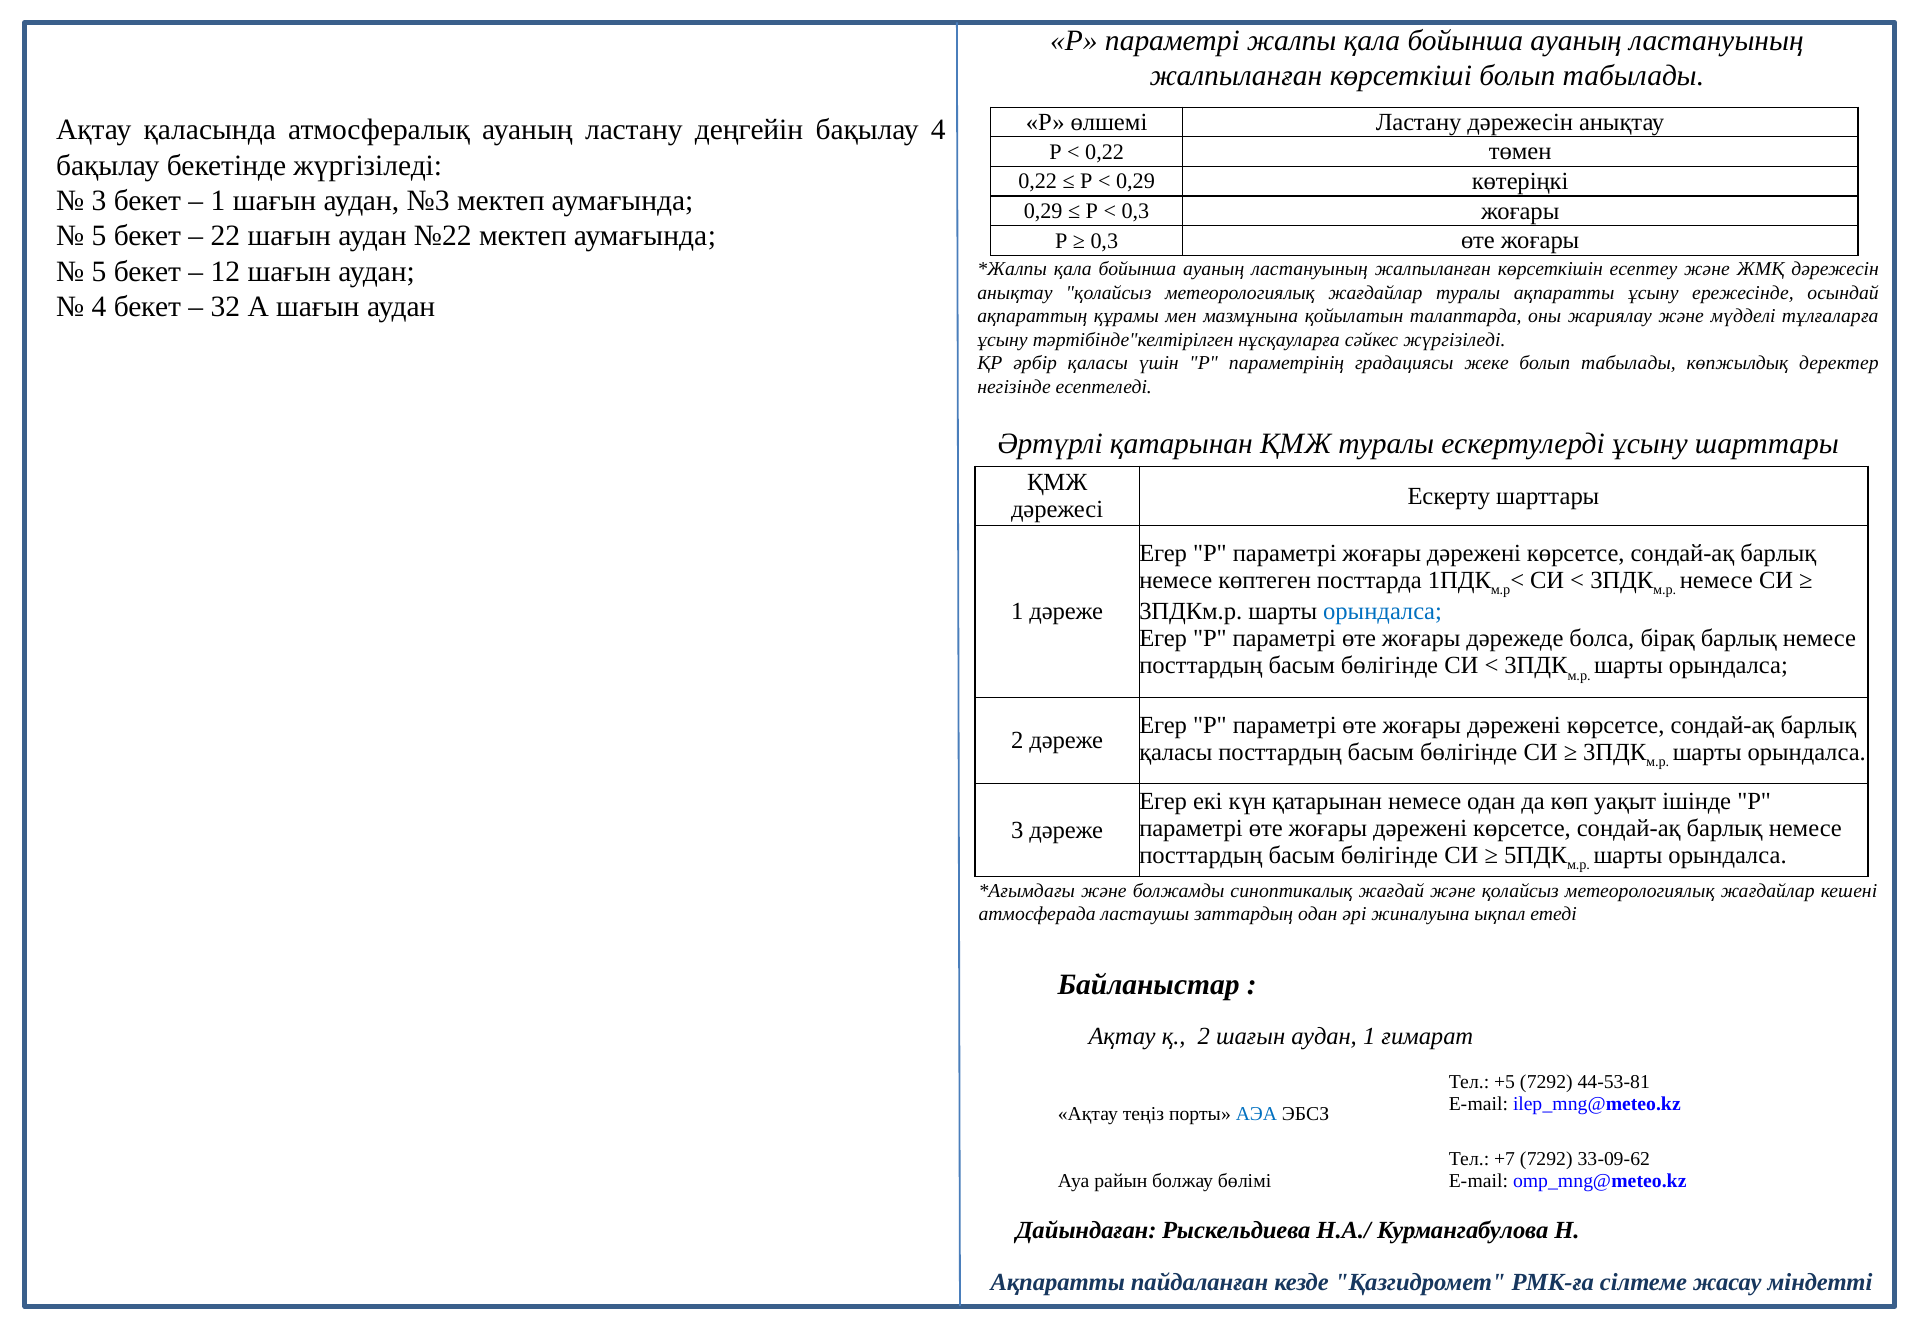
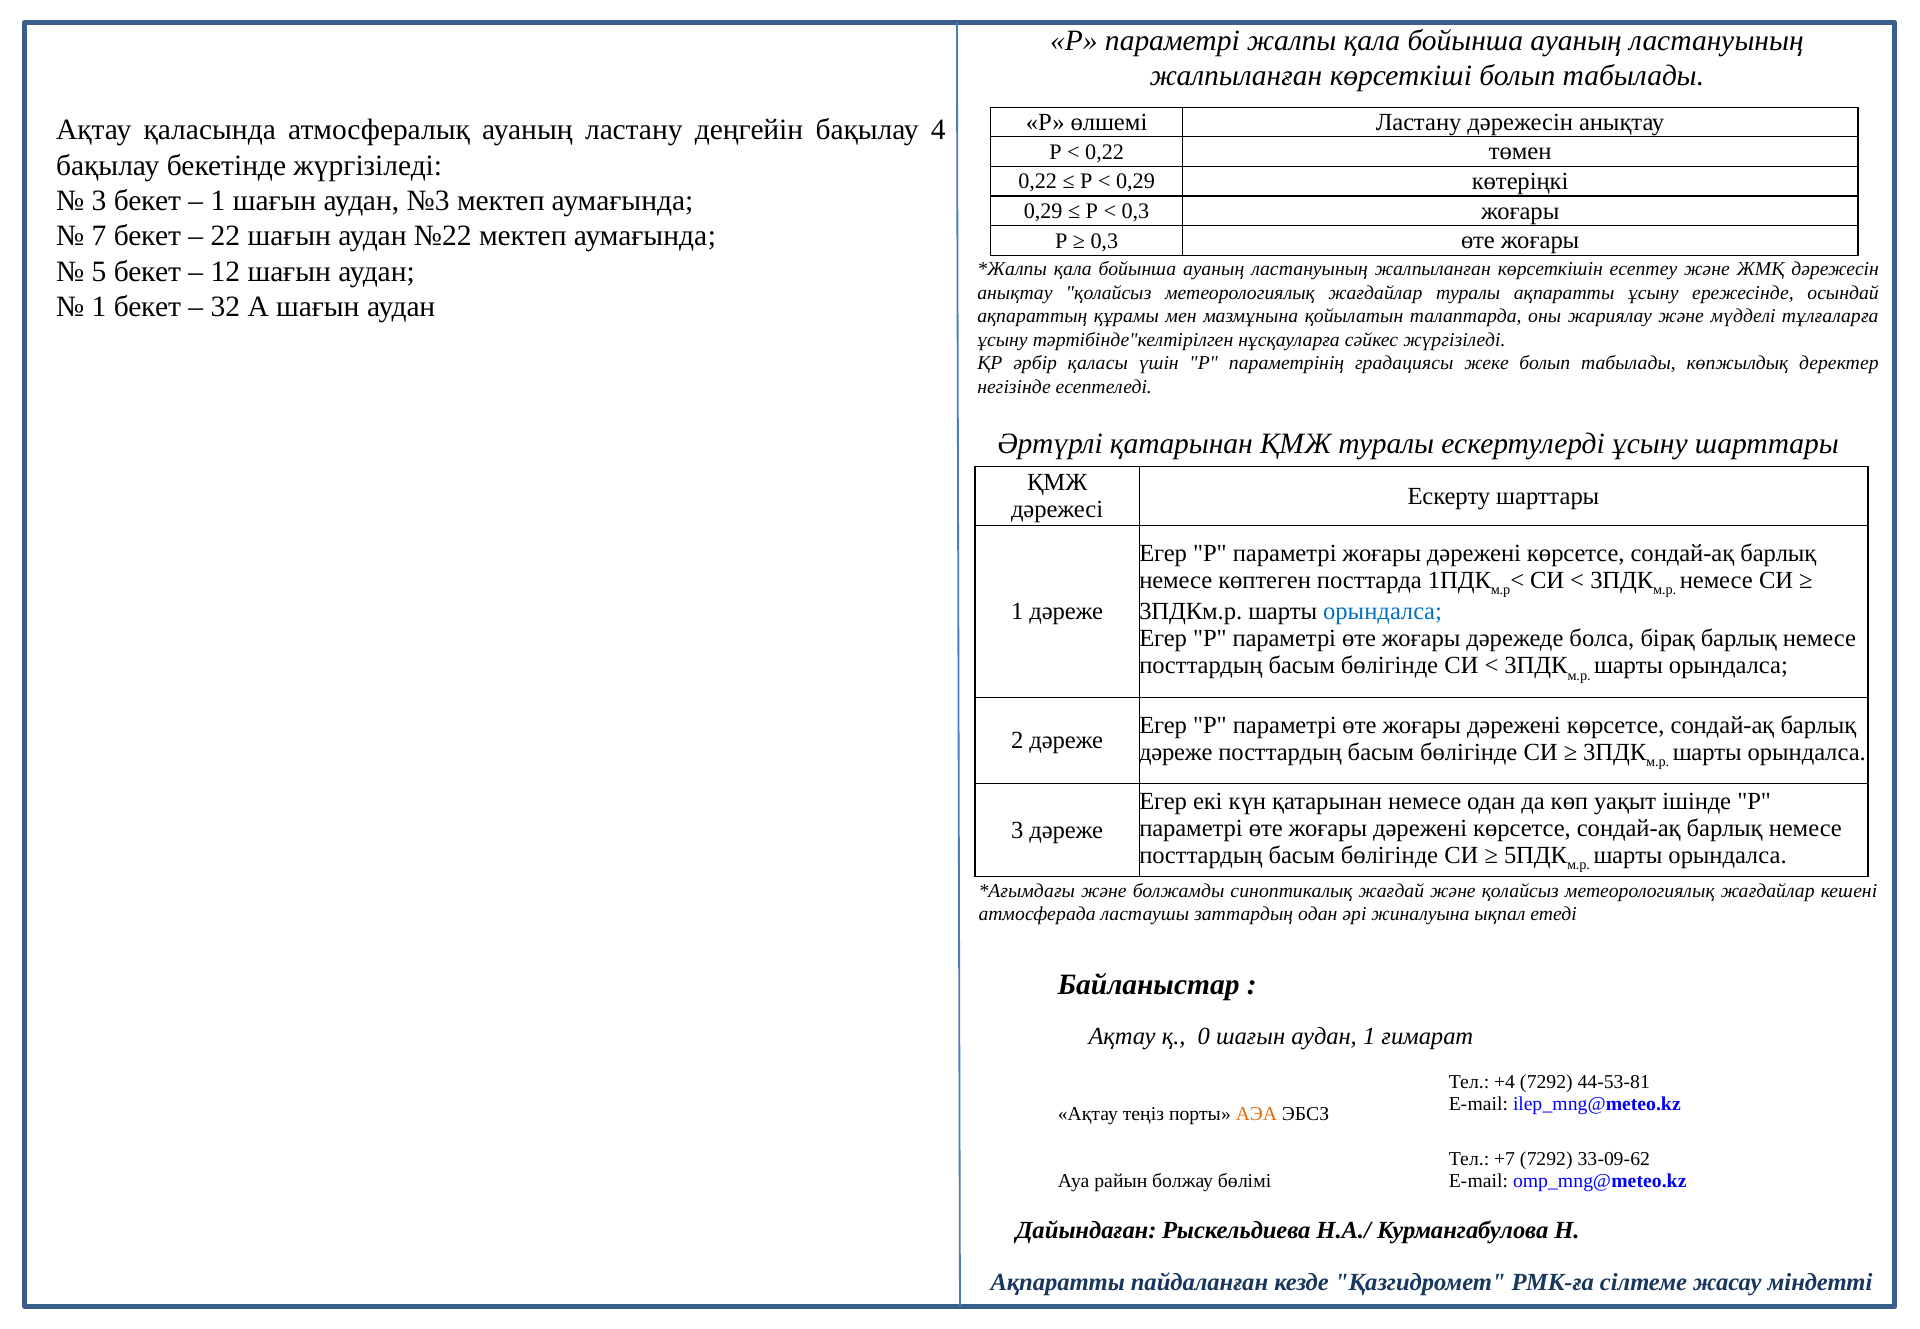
5: 5 -> 7 (99, 236)
4: 4 -> 1 (99, 307)
қаласы: қаласы -> дәреже (1176, 752)
қ 2: 2 -> 0 (1204, 1036)
+5: +5 -> +4 (1505, 1082)
АЭА colour: blue -> orange (1256, 1115)
